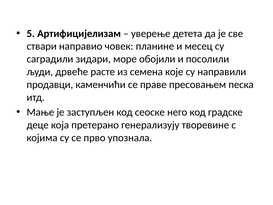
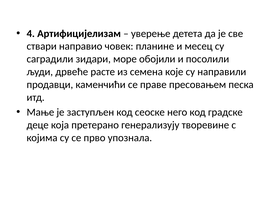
5: 5 -> 4 (31, 33)
